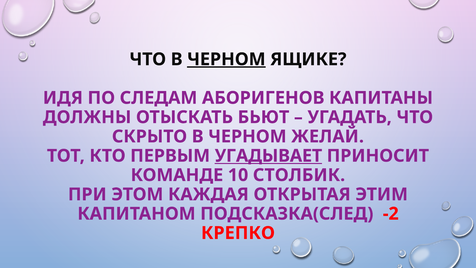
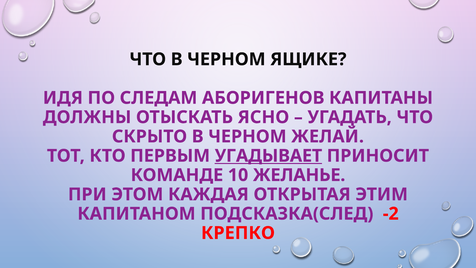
ЧЕРНОМ underline: present -> none (226, 59)
БЬЮТ: БЬЮТ -> ЯСНО (263, 117)
СТОЛБИК: СТОЛБИК -> ЖЕЛАНЬЕ (299, 175)
